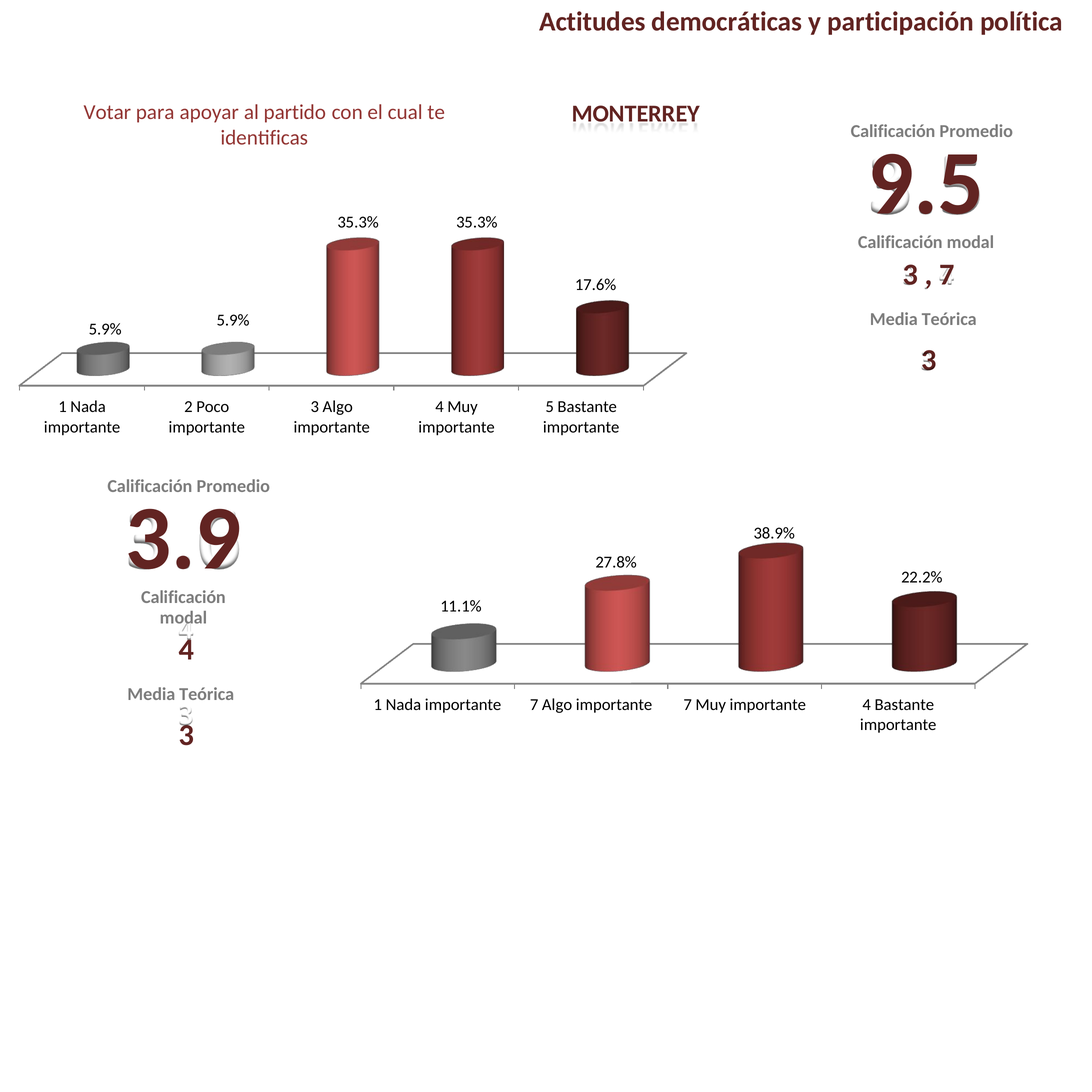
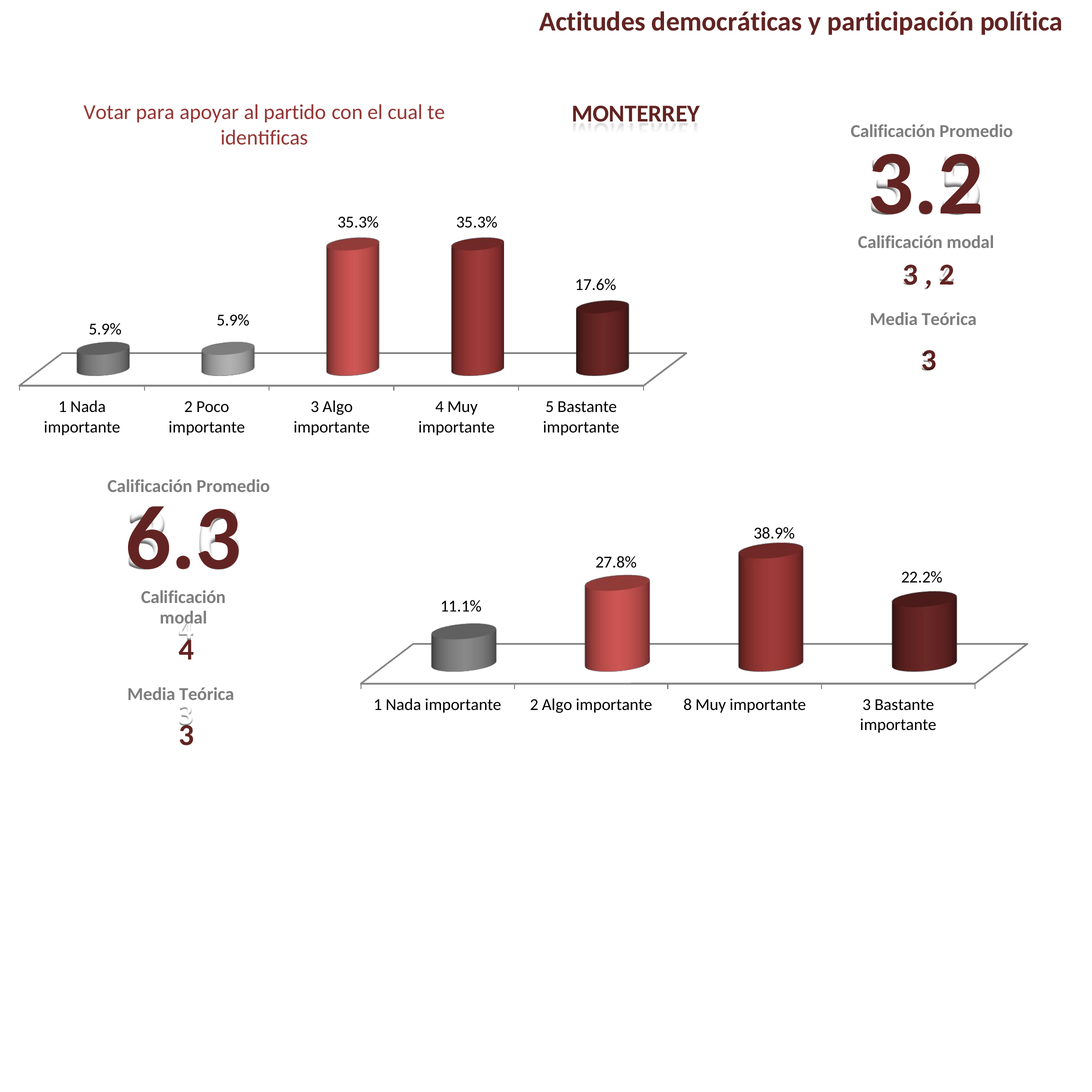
9.5: 9.5 -> 3.2 (926, 184)
7: 7 -> 2 (947, 275)
3.9: 3.9 -> 6.3 (183, 539)
7: 7 -> 2 (534, 705)
Algo importante 7: 7 -> 8 (688, 705)
Muy importante 4: 4 -> 3 (867, 705)
